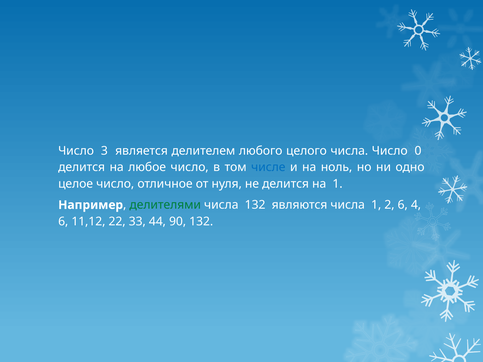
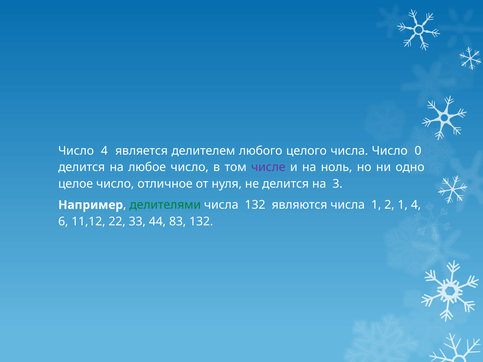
Число 3: 3 -> 4 (104, 151)
числе colour: blue -> purple (268, 167)
на 1: 1 -> 3 (338, 184)
2 6: 6 -> 1 (403, 205)
90: 90 -> 83 (178, 222)
